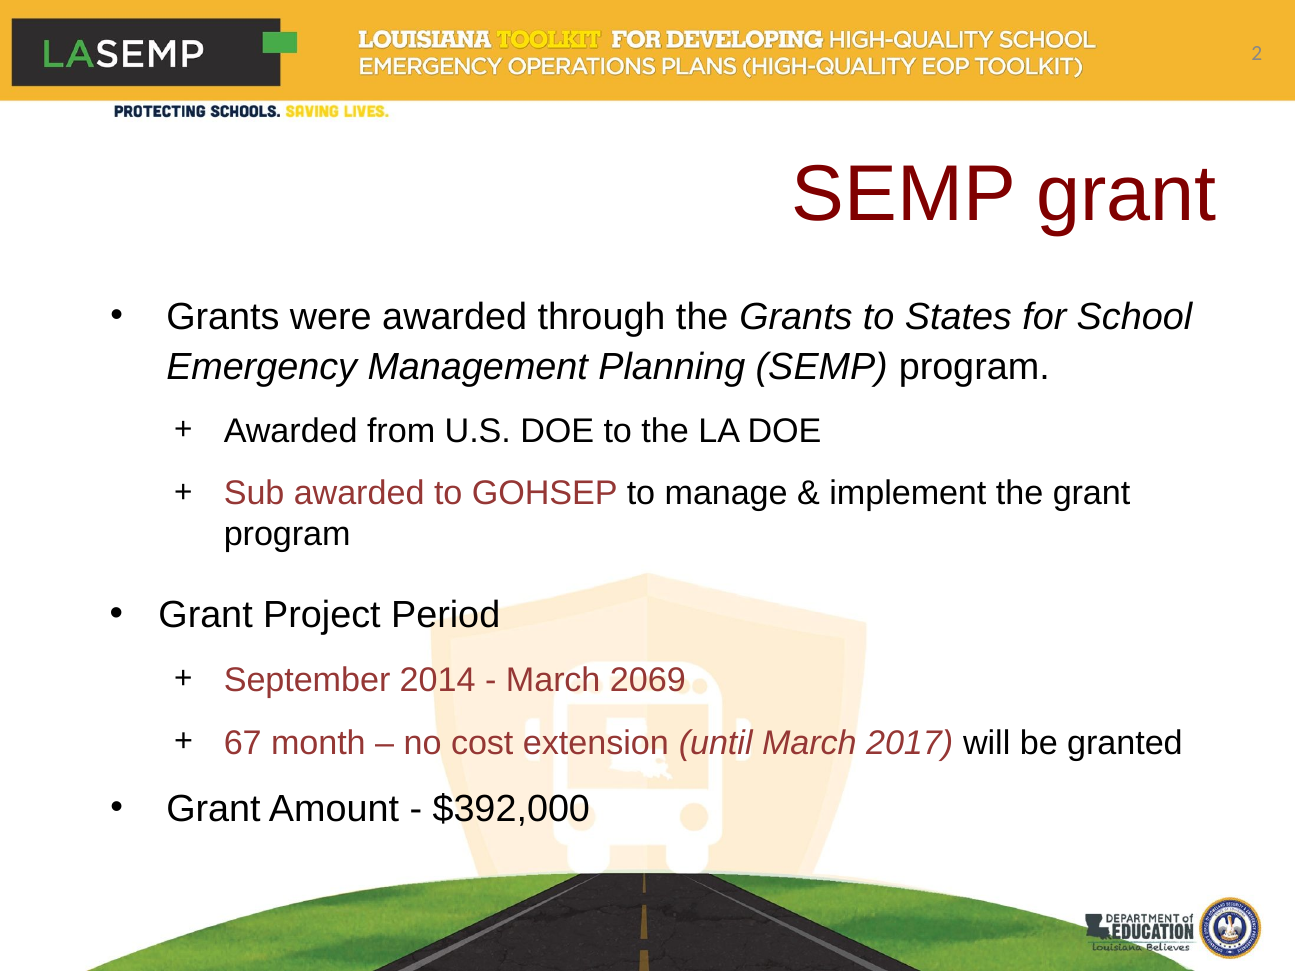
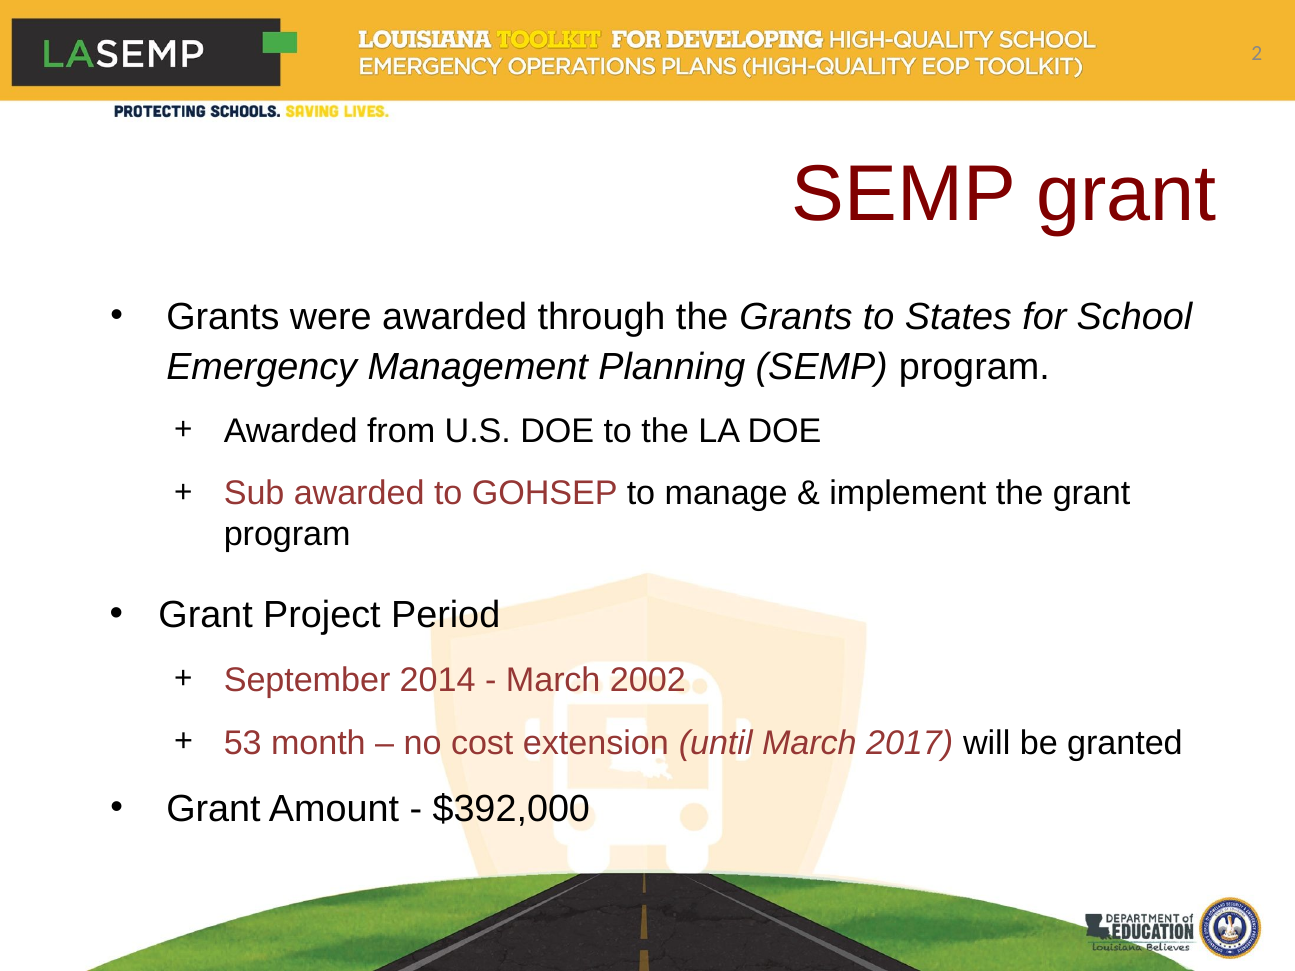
2069: 2069 -> 2002 (648, 680)
67: 67 -> 53 (243, 743)
